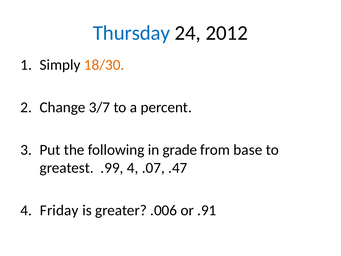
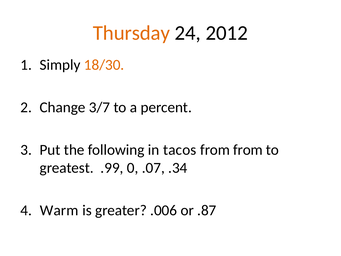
Thursday colour: blue -> orange (131, 33)
grade: grade -> tacos (180, 150)
from base: base -> from (248, 150)
.99 4: 4 -> 0 (133, 168)
.47: .47 -> .34 (178, 168)
Friday: Friday -> Warm (59, 210)
.91: .91 -> .87 (207, 210)
